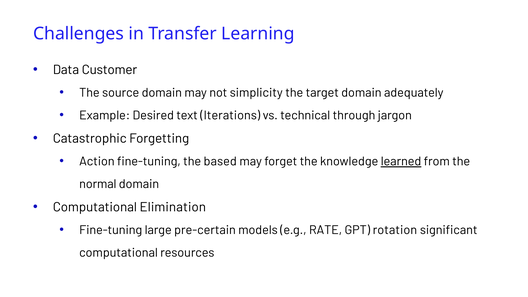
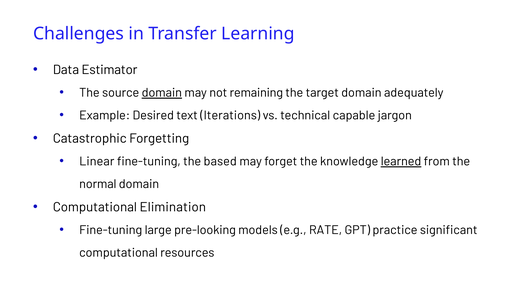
Customer: Customer -> Estimator (109, 70)
domain underline: none -> present (162, 93)
simplicity: simplicity -> remaining (256, 93)
through: through -> capable (354, 115)
Action: Action -> Linear (97, 161)
pre-certain: pre-certain -> pre-looking (205, 230)
rotation: rotation -> practice (395, 230)
